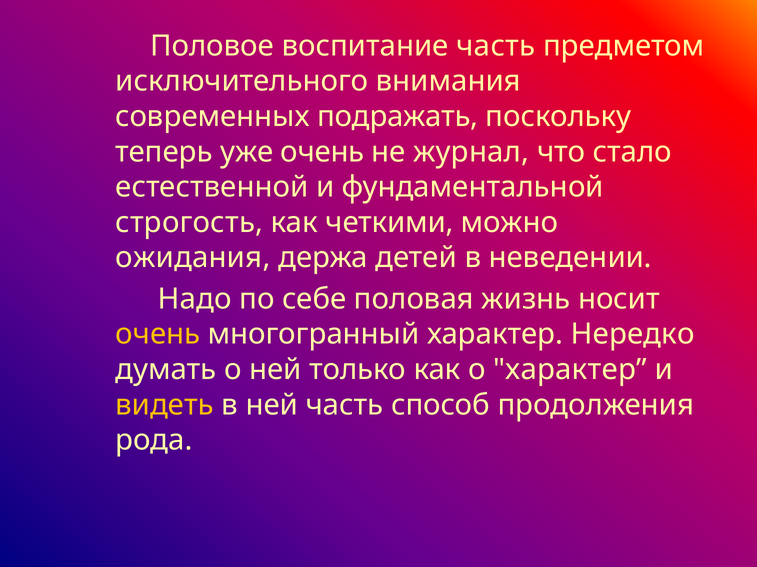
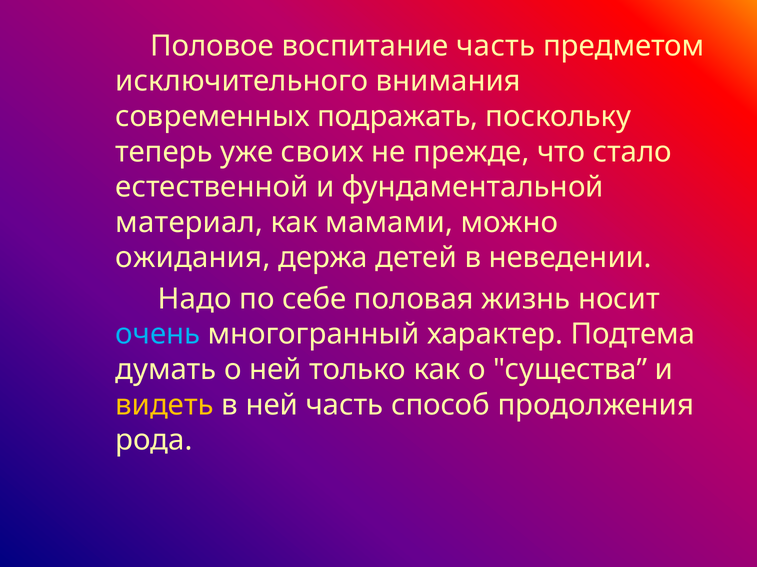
уже очень: очень -> своих (322, 152)
журнал: журнал -> прежде (471, 152)
строгость: строгость -> материал (189, 223)
четкими: четкими -> мамами (389, 223)
очень colour: yellow -> light blue (158, 335)
Нередко: Нередко -> Подтема (633, 335)
о характер: характер -> существа (570, 370)
